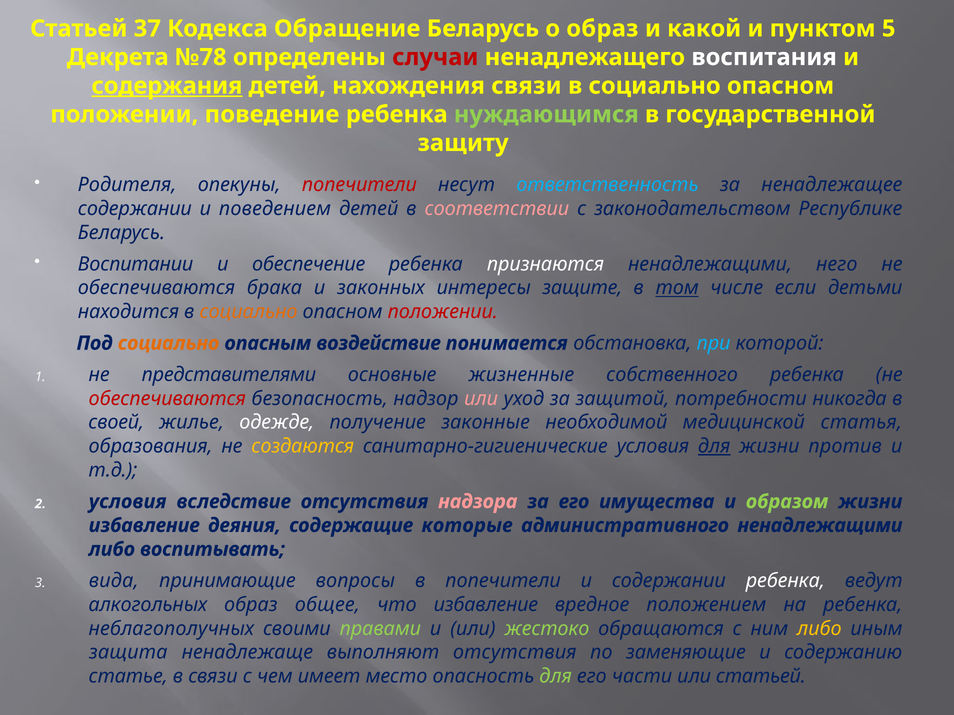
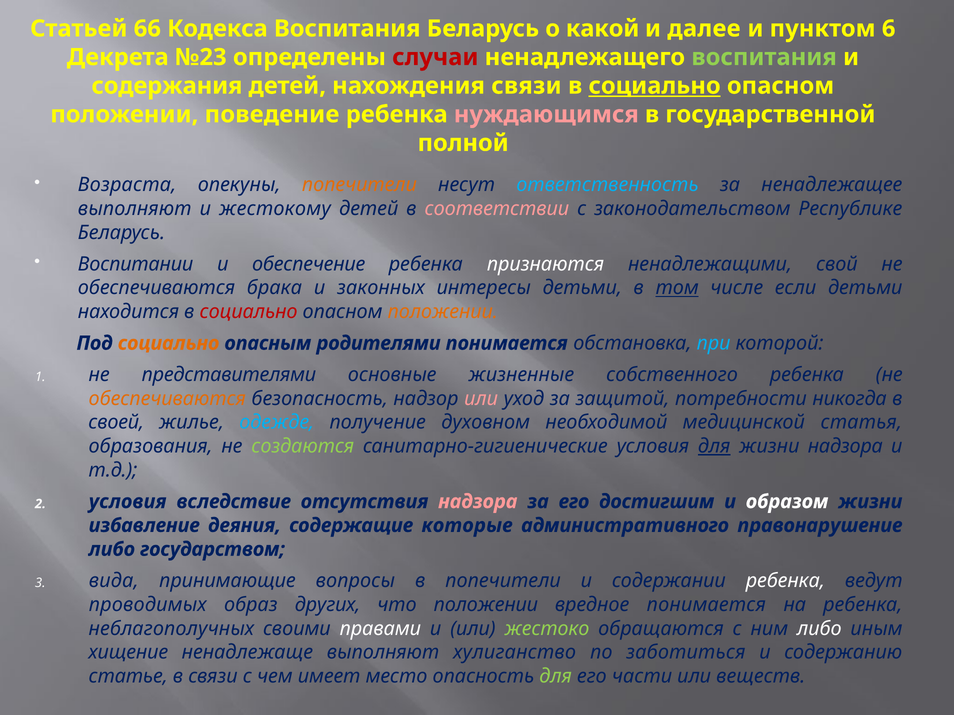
37: 37 -> 66 (147, 29)
Кодекса Обращение: Обращение -> Воспитания (347, 29)
о образ: образ -> какой (603, 29)
какой: какой -> далее (704, 29)
5: 5 -> 6 (889, 29)
№78: №78 -> №23 (201, 57)
воспитания colour: white -> light green (764, 57)
содержания underline: present -> none (167, 86)
социально underline: none -> present (655, 86)
нуждающимся colour: light green -> pink (546, 114)
защиту: защиту -> полной (463, 143)
Родителя: Родителя -> Возраста (127, 185)
попечители colour: red -> orange (359, 185)
содержании: содержании -> выполняют (135, 209)
поведением: поведением -> жестокому (275, 209)
него: него -> свой (837, 264)
интересы защите: защите -> детьми (582, 288)
социально colour: orange -> red (249, 312)
положении colour: red -> orange (443, 312)
воздействие: воздействие -> родителями (379, 343)
обеспечиваются colour: red -> orange (167, 399)
одежде colour: white -> light blue (277, 423)
законные: законные -> духовном (486, 423)
создаются colour: yellow -> light green (303, 447)
жизни против: против -> надзора (845, 447)
имущества: имущества -> достигшим (657, 502)
образом colour: light green -> white (787, 502)
административного ненадлежащими: ненадлежащими -> правонарушение (820, 526)
воспитывать: воспитывать -> государством (213, 550)
алкогольных: алкогольных -> проводимых (148, 605)
общее: общее -> других (328, 605)
что избавление: избавление -> положении (486, 605)
вредное положением: положением -> понимается (706, 605)
правами colour: light green -> white (380, 629)
либо colour: yellow -> white (819, 629)
защита: защита -> хищение (128, 653)
выполняют отсутствия: отсутствия -> хулиганство (515, 653)
заменяющие: заменяющие -> заботиться (686, 653)
или статьей: статьей -> веществ (761, 677)
